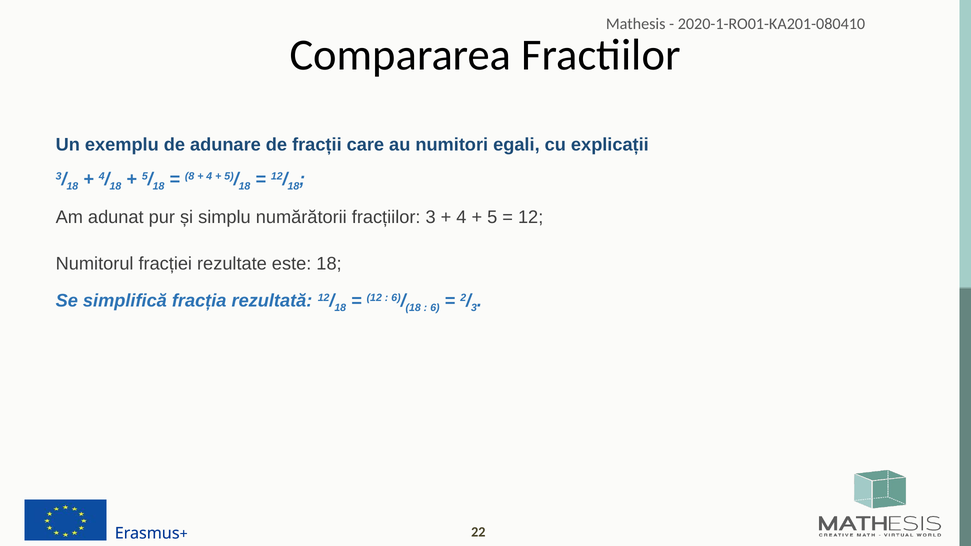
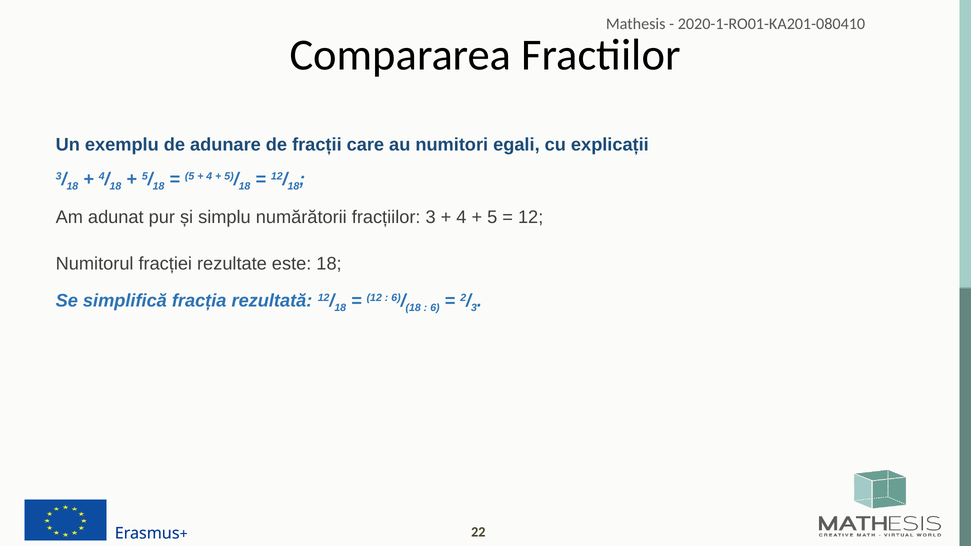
8: 8 -> 5 (190, 177)
